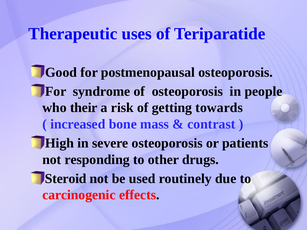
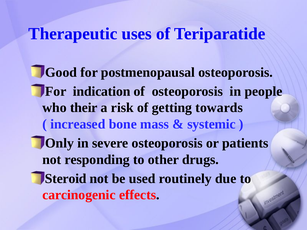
syndrome: syndrome -> indication (102, 91)
contrast: contrast -> systemic (211, 124)
High: High -> Only (60, 143)
